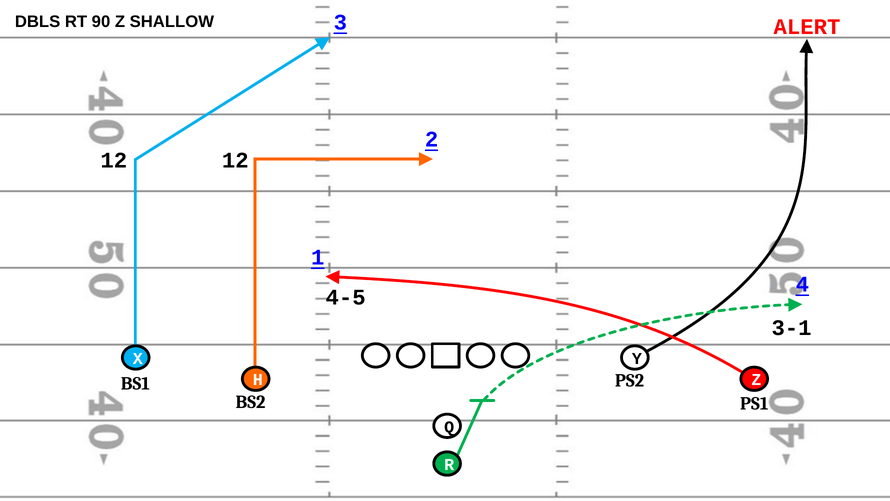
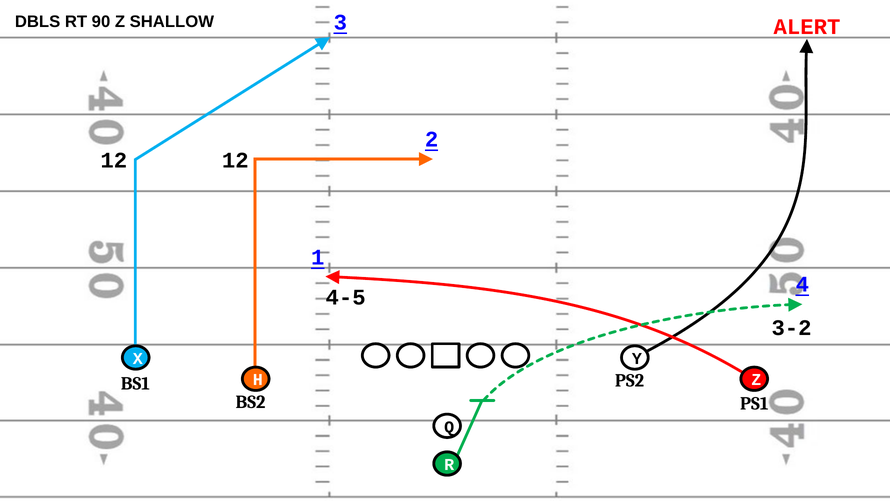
3-1: 3-1 -> 3-2 (792, 328)
